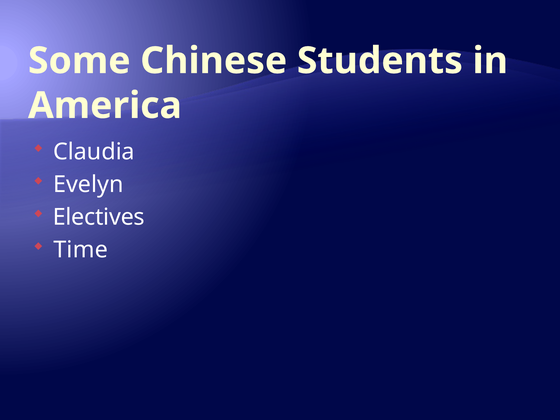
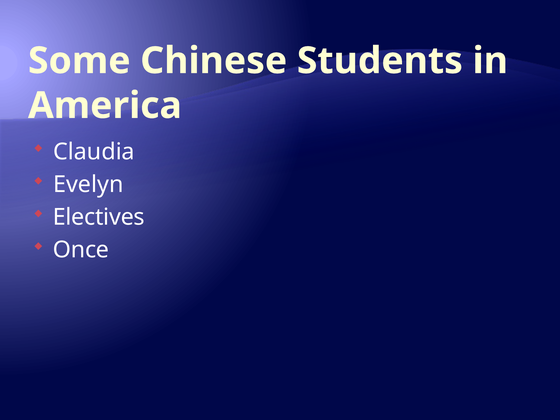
Time: Time -> Once (81, 250)
